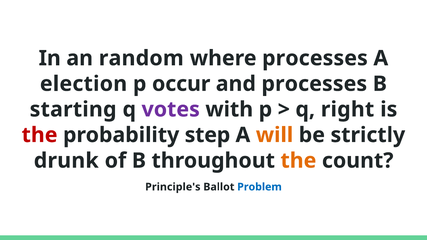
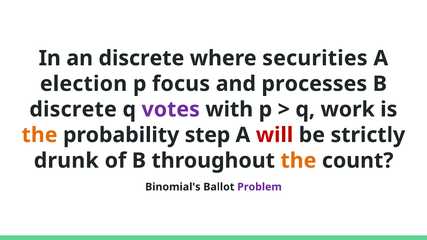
an random: random -> discrete (141, 58)
where processes: processes -> securities (315, 58)
occur: occur -> focus (181, 84)
starting: starting -> discrete (73, 110)
right: right -> work (348, 110)
the colour: red -> orange (40, 135)
will colour: orange -> red (275, 135)
Principle's: Principle's -> Binomial's (173, 187)
Problem colour: blue -> purple (259, 187)
